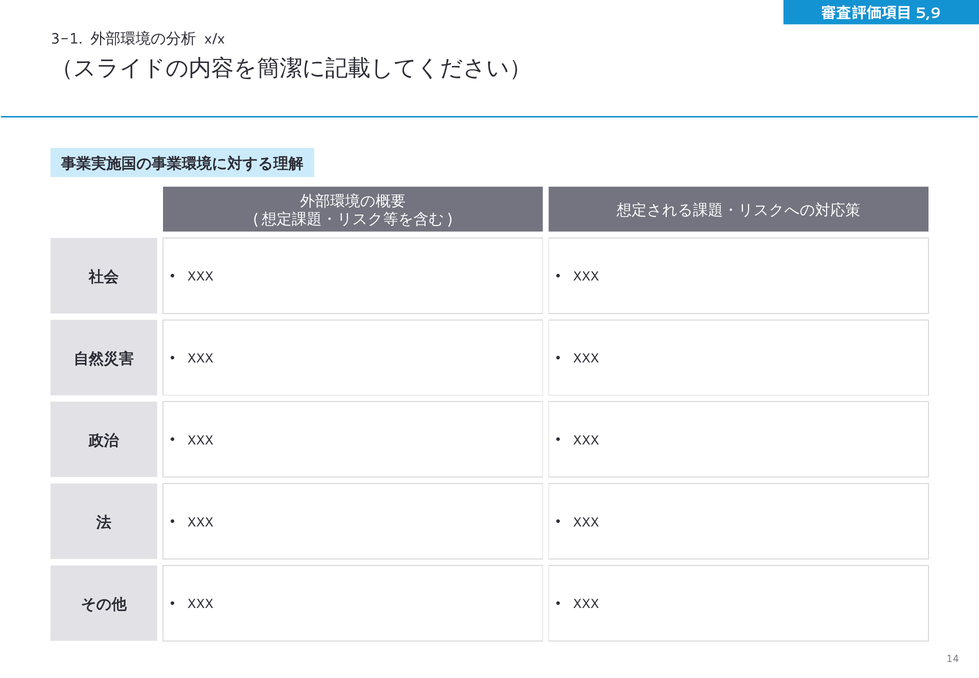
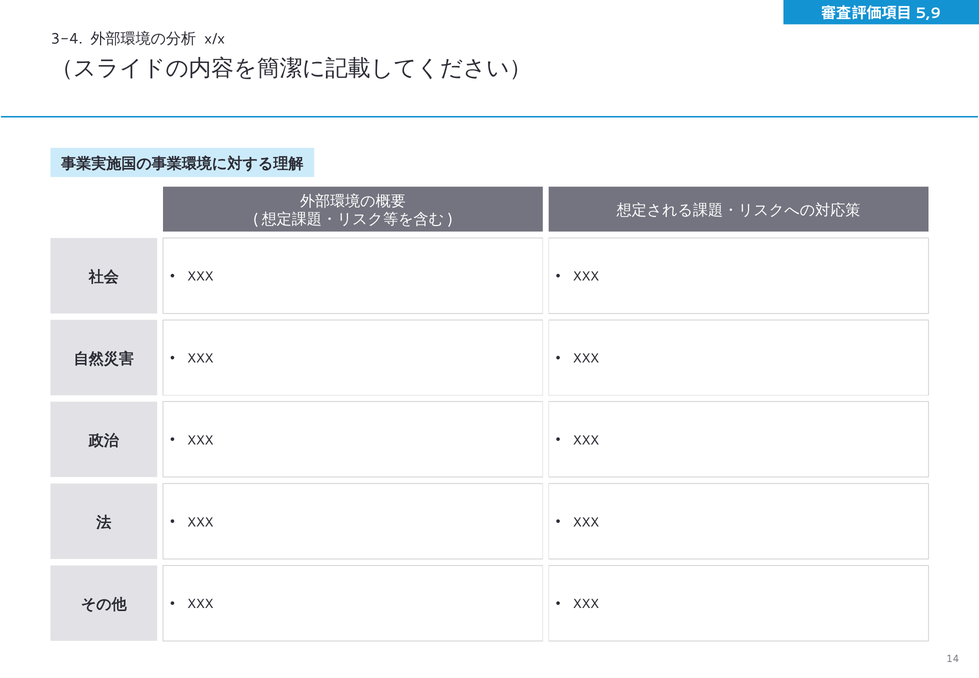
3-1: 3-1 -> 3-4 (67, 39)
